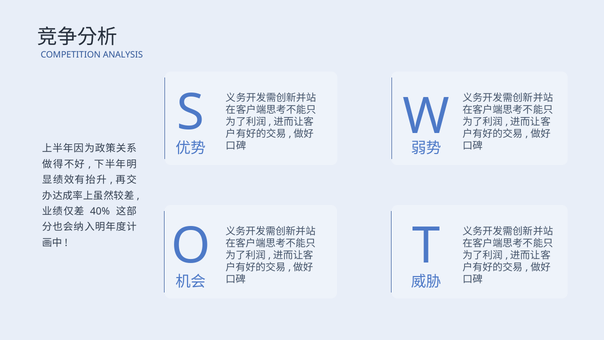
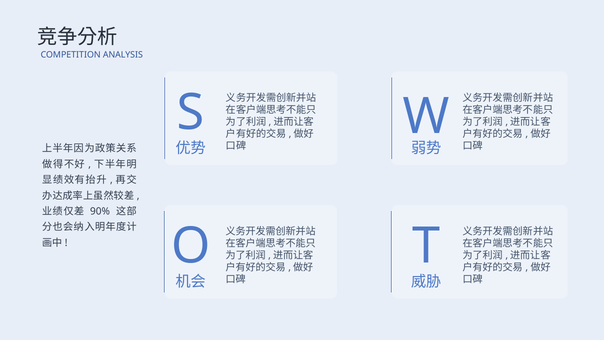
40%: 40% -> 90% (100, 211)
